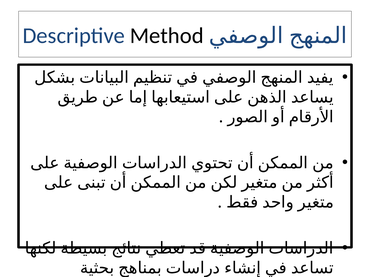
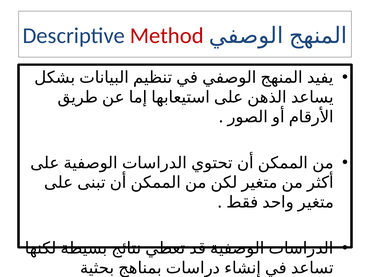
Method colour: black -> red (167, 36)
